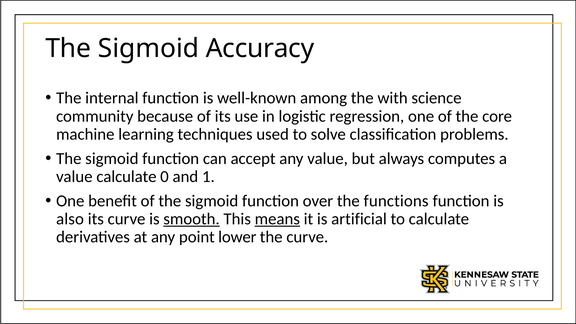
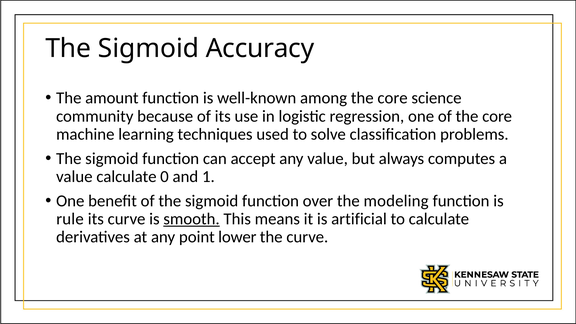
internal: internal -> amount (112, 98)
among the with: with -> core (393, 98)
functions: functions -> modeling (396, 201)
also: also -> rule (70, 219)
means underline: present -> none (277, 219)
